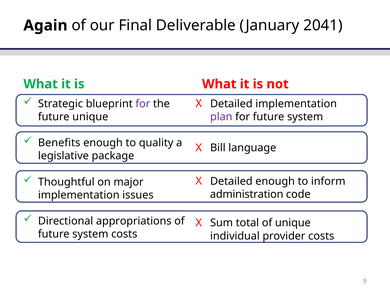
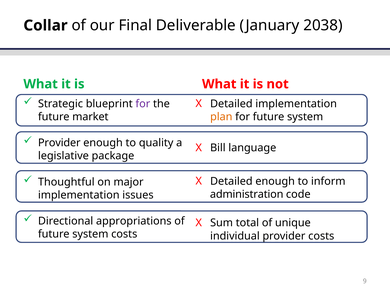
Again: Again -> Collar (46, 25)
2041: 2041 -> 2038 (323, 25)
future unique: unique -> market (90, 117)
plan colour: purple -> orange (221, 117)
Benefits: Benefits -> Provider (59, 143)
